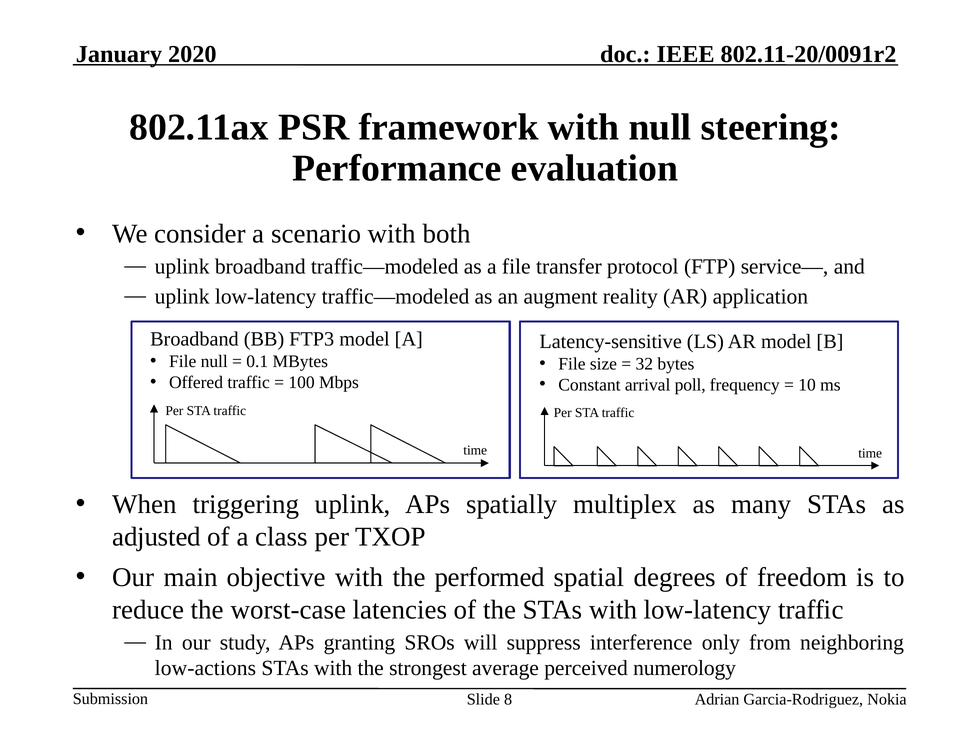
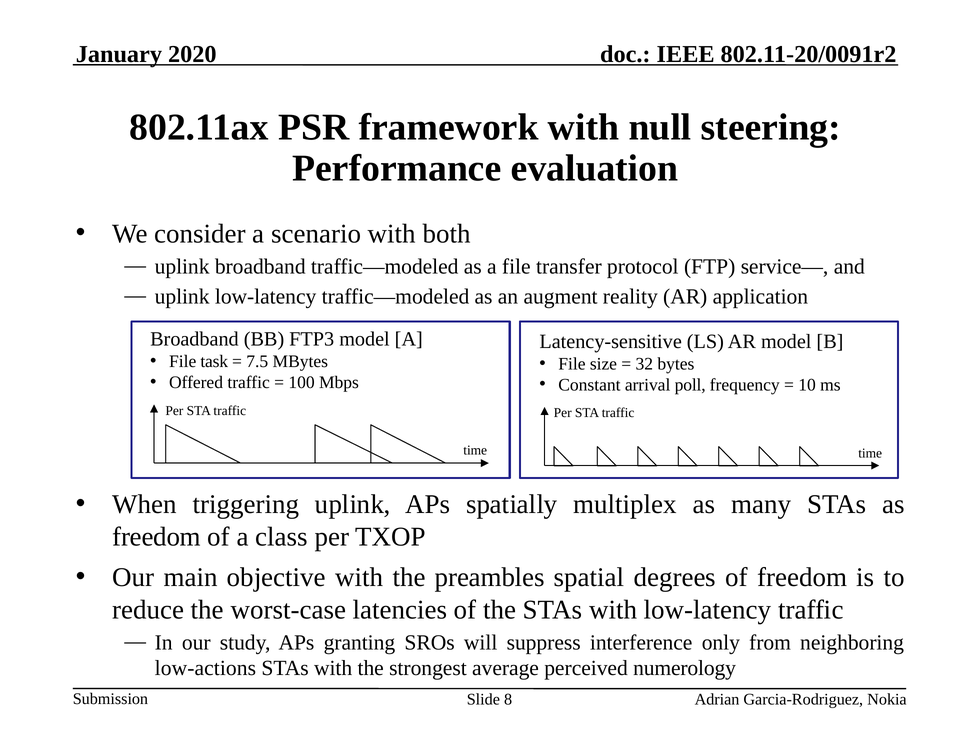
File null: null -> task (214, 361)
0.1: 0.1 -> 7.5 (257, 361)
adjusted: adjusted -> freedom (157, 536)
performed: performed -> preambles (490, 577)
